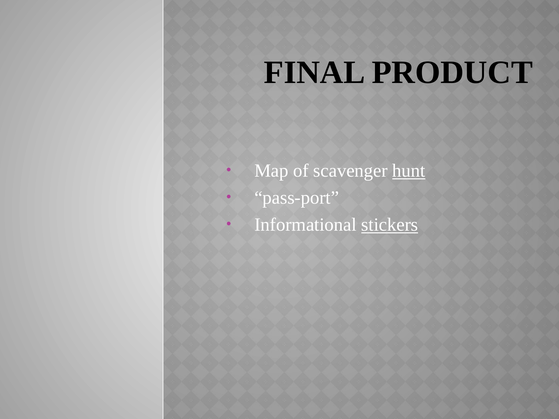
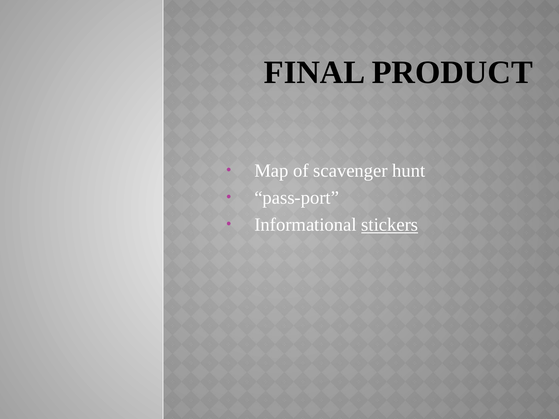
hunt underline: present -> none (409, 171)
